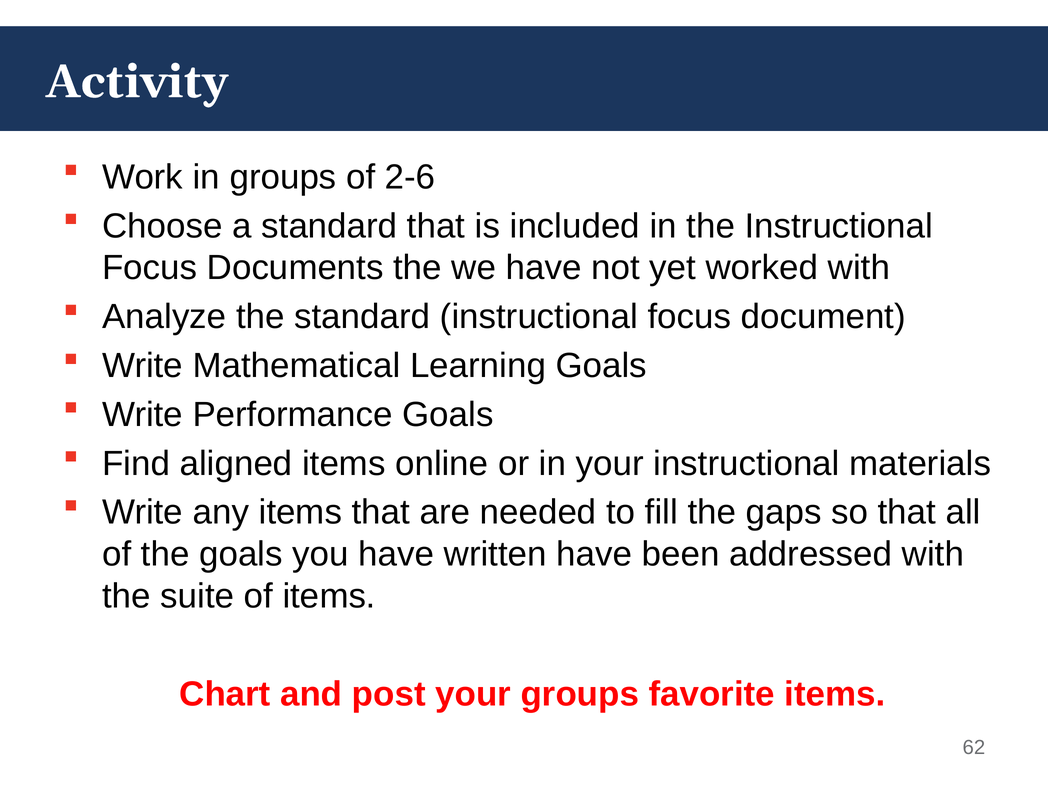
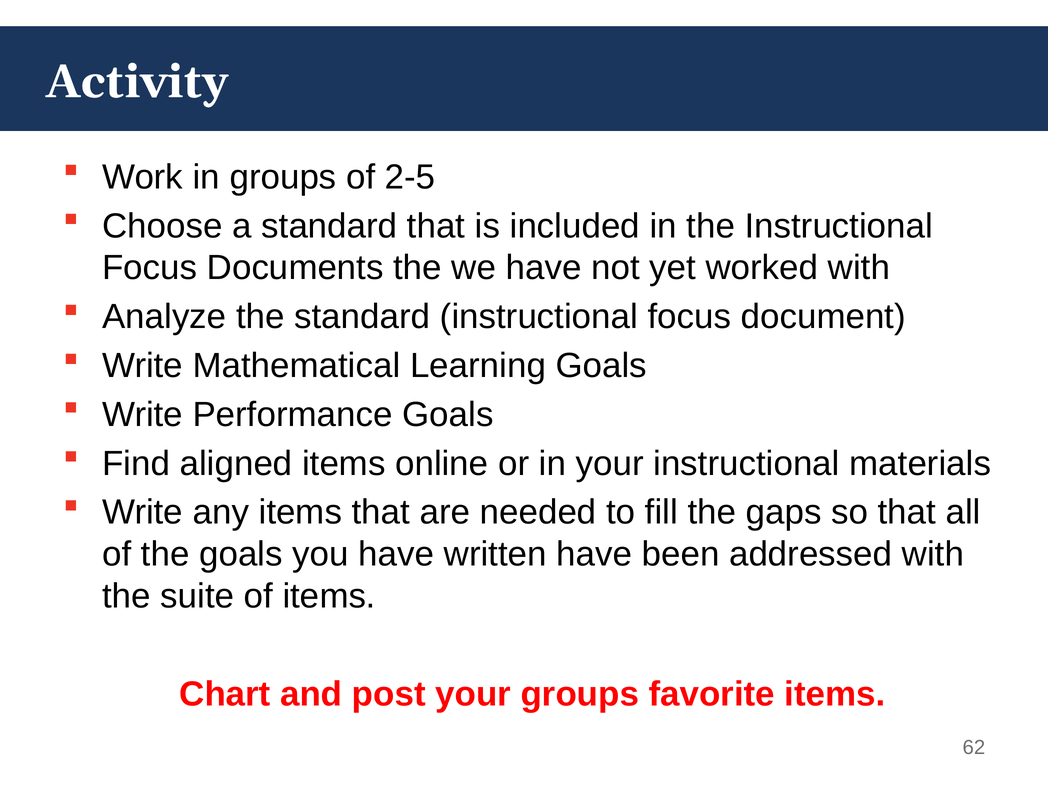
2-6: 2-6 -> 2-5 (410, 177)
